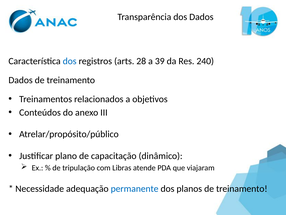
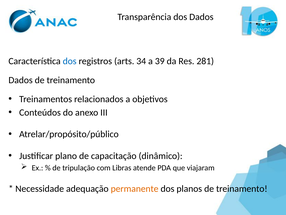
28: 28 -> 34 (141, 61)
240: 240 -> 281 (205, 61)
permanente colour: blue -> orange (135, 188)
